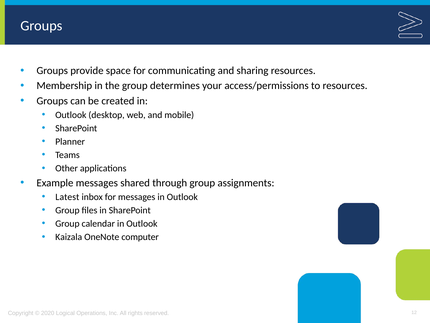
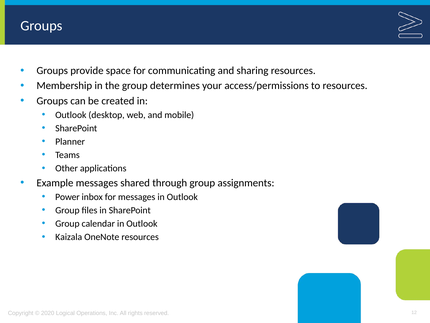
Latest: Latest -> Power (67, 197)
OneNote computer: computer -> resources (140, 237)
